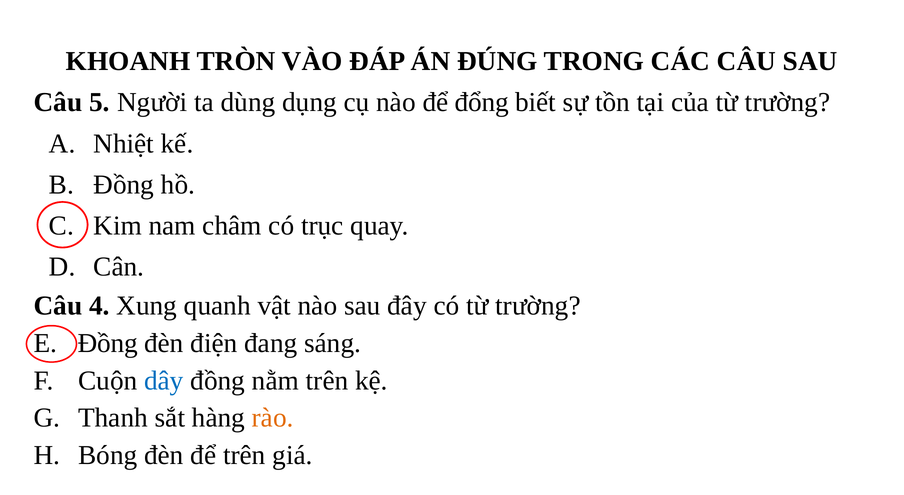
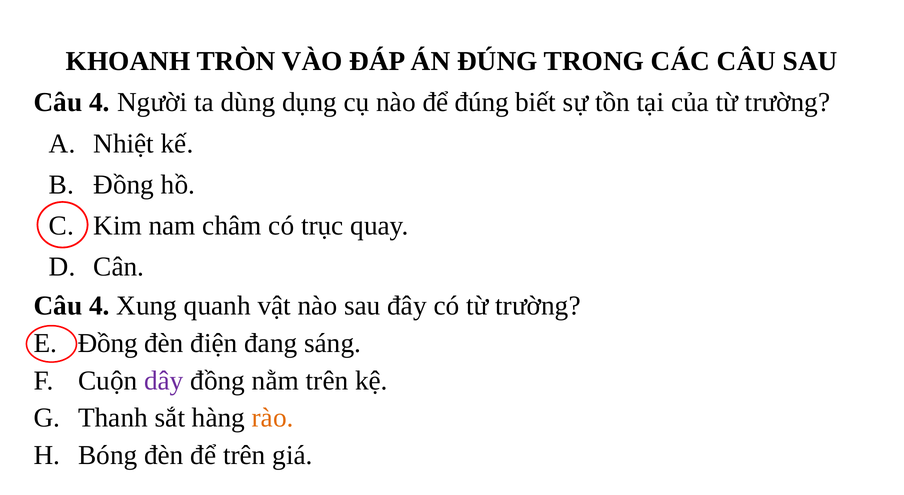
5: 5 -> 4 (99, 102)
để đổng: đổng -> đúng (482, 102)
dây colour: blue -> purple (164, 381)
